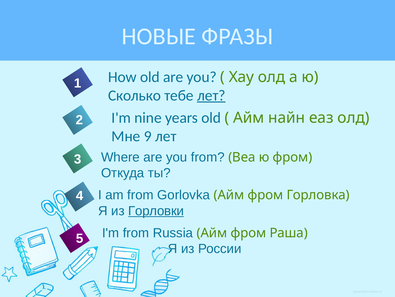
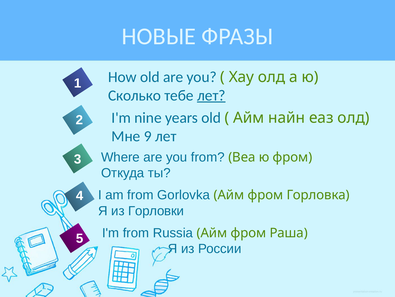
Горловки underline: present -> none (156, 210)
